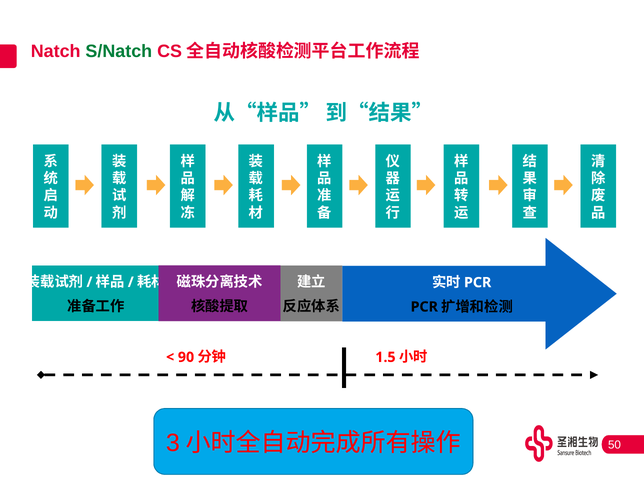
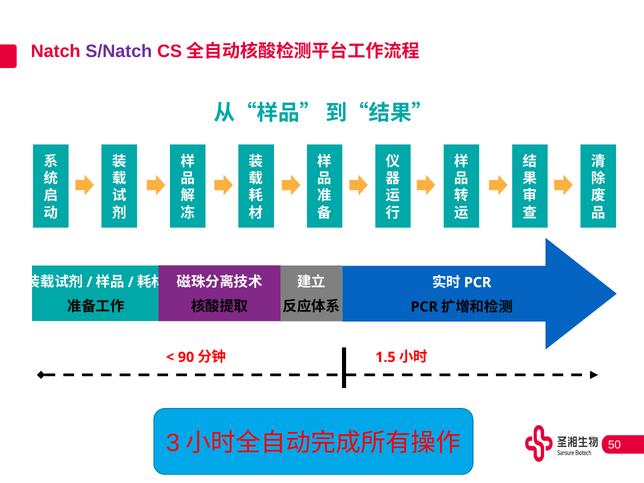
S/Natch colour: green -> purple (119, 51)
